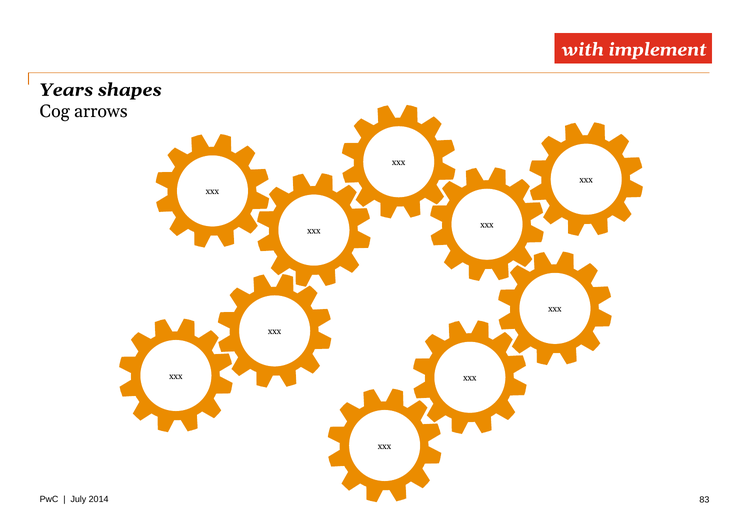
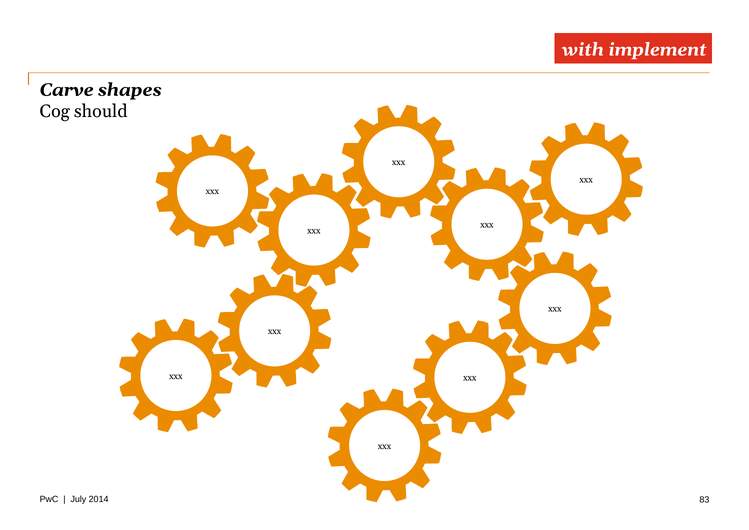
Years: Years -> Carve (67, 90)
arrows: arrows -> should (101, 111)
